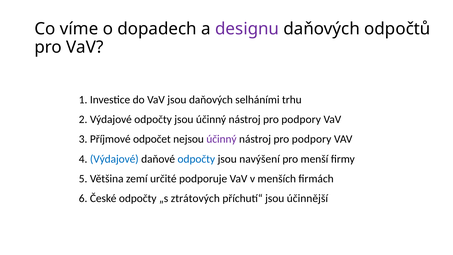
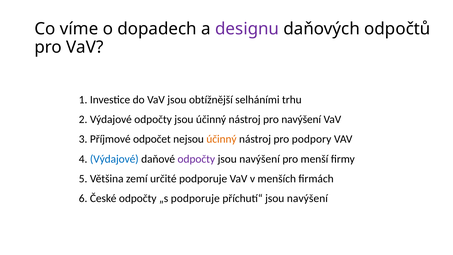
jsou daňových: daňových -> obtížnější (211, 100)
podpory: podpory -> navýšení (301, 119)
účinný colour: purple -> orange (221, 139)
odpočty colour: blue -> purple (196, 159)
„s ztrátových: ztrátových -> podporuje (195, 198)
příchutí“ jsou účinnější: účinnější -> navýšení (307, 198)
